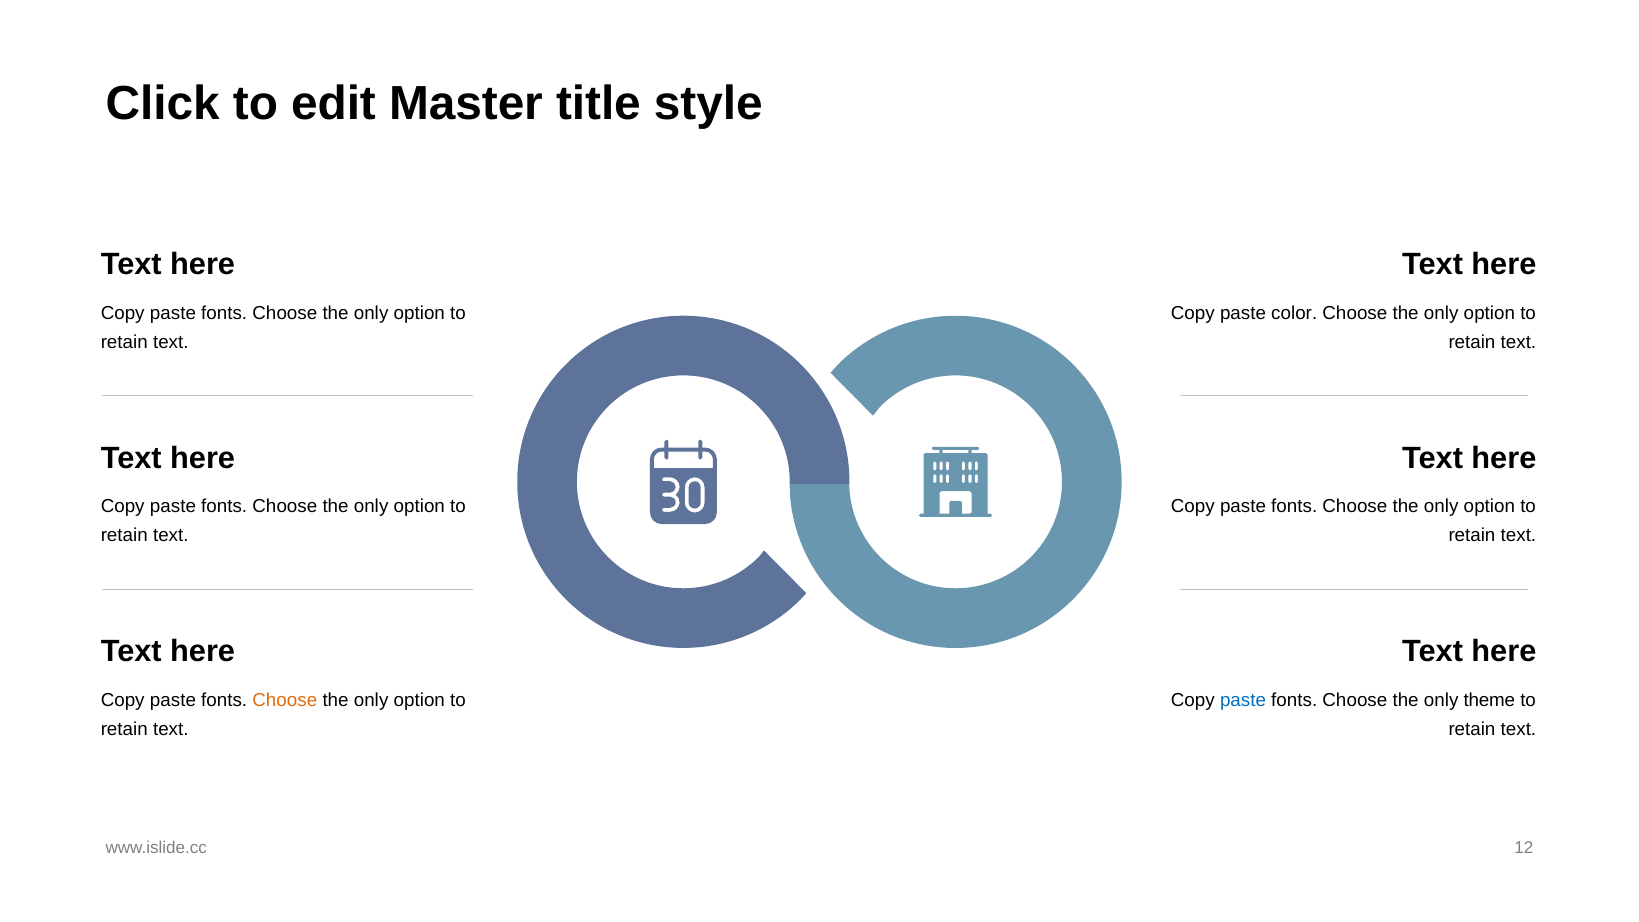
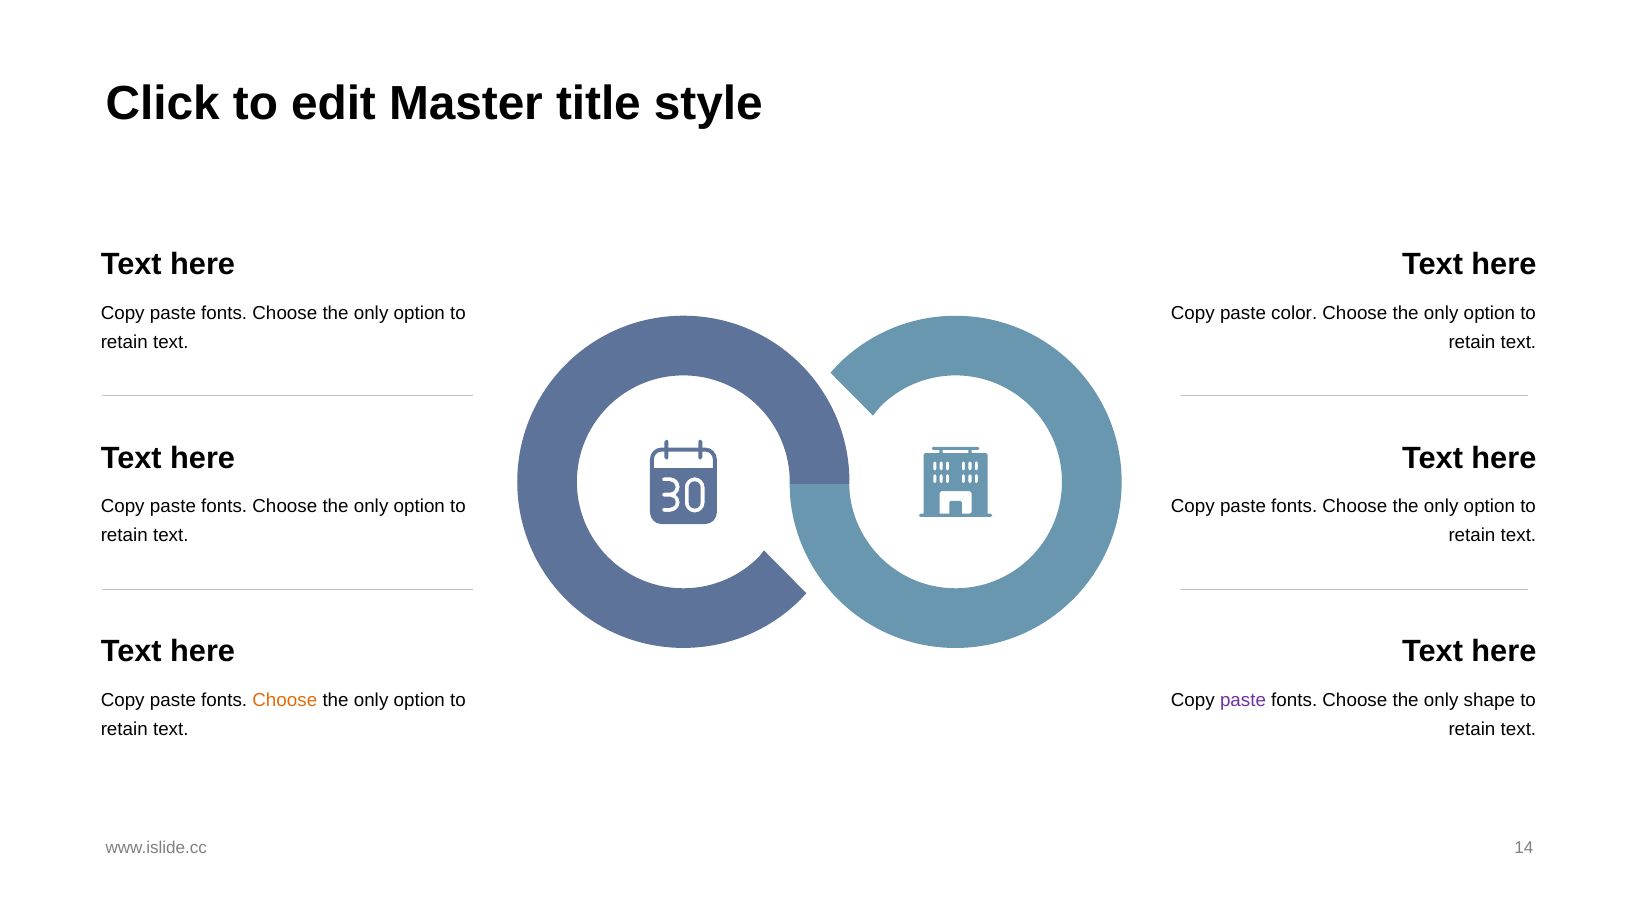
paste colour: blue -> purple (1243, 700)
theme: theme -> shape (1489, 700)
12: 12 -> 14 (1524, 848)
